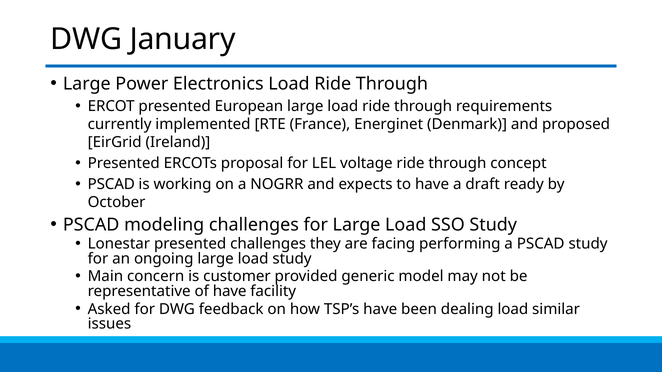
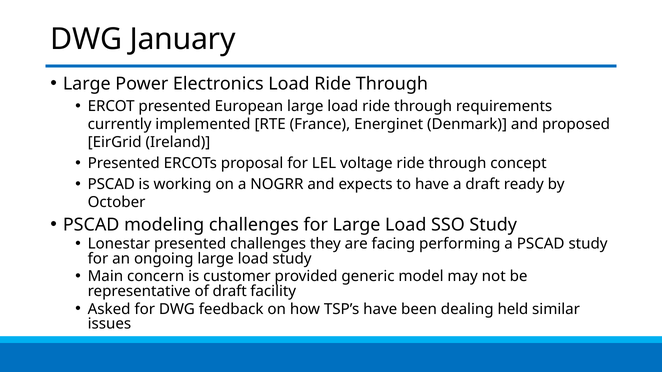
of have: have -> draft (230, 291)
dealing load: load -> held (513, 309)
